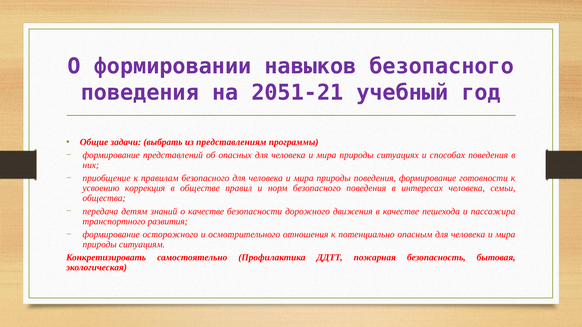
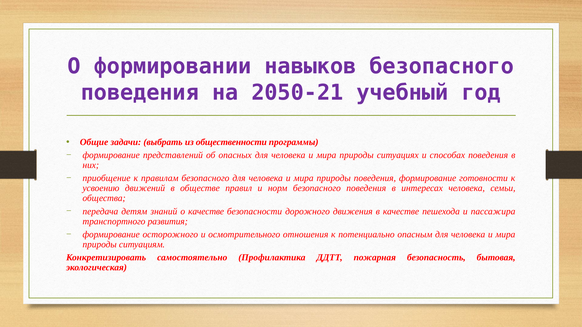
2051-21: 2051-21 -> 2050-21 (297, 93)
представлениям: представлениям -> общественности (231, 142)
коррекция: коррекция -> движений (145, 188)
